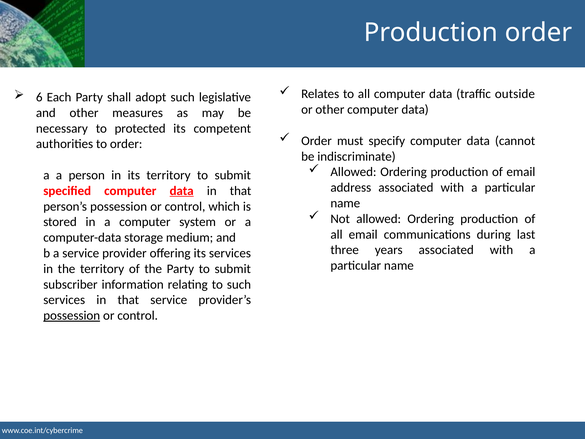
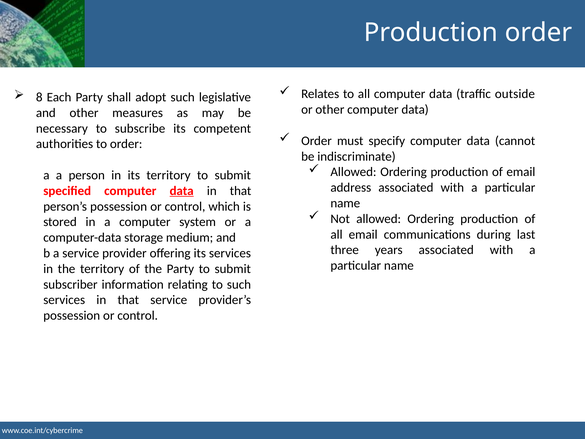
6: 6 -> 8 (39, 97)
protected: protected -> subscribe (140, 128)
possession underline: present -> none (72, 315)
